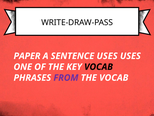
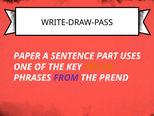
SENTENCE USES: USES -> PART (107, 56)
VOCAB colour: black -> orange (99, 67)
THE VOCAB: VOCAB -> PREND (114, 77)
